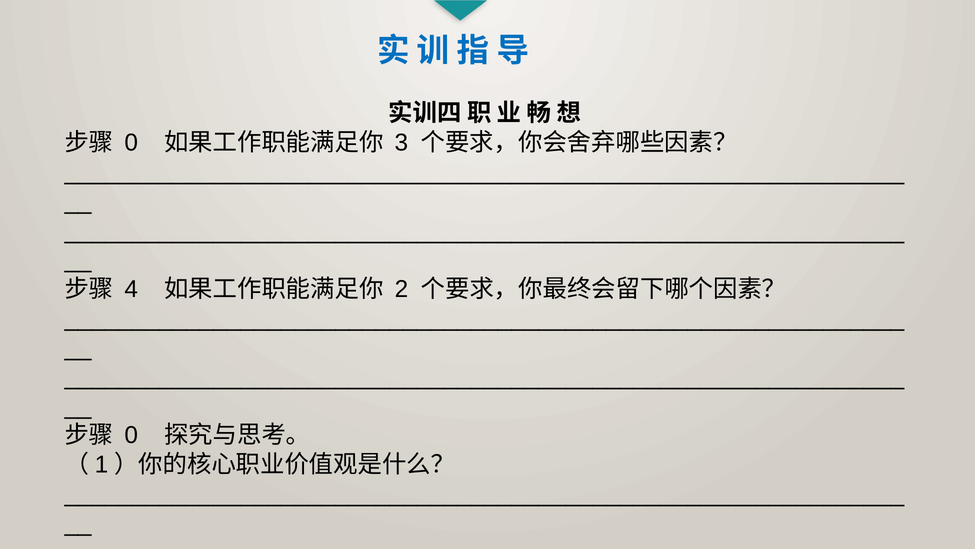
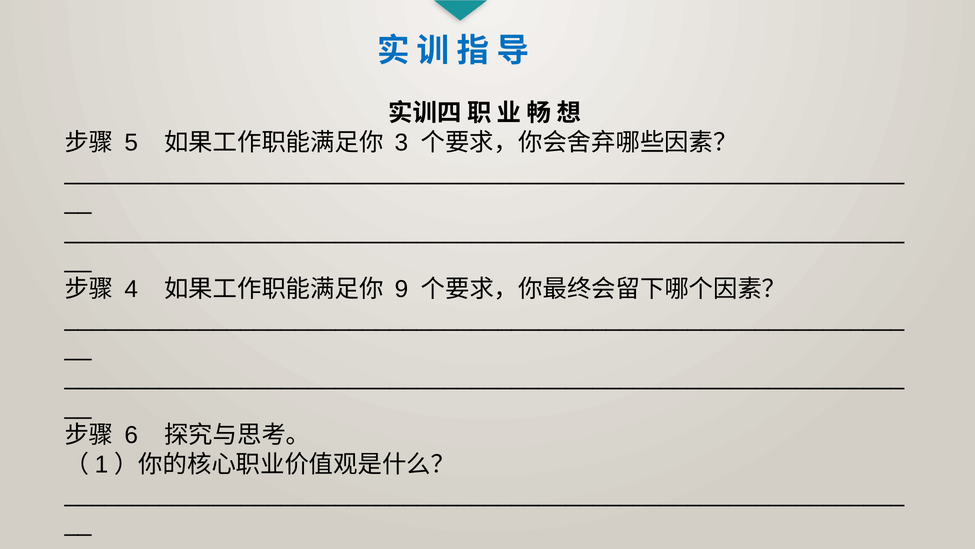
0: 0 -> 5 (131, 143)
2: 2 -> 9 (401, 289)
0: 0 -> 6 (131, 435)
